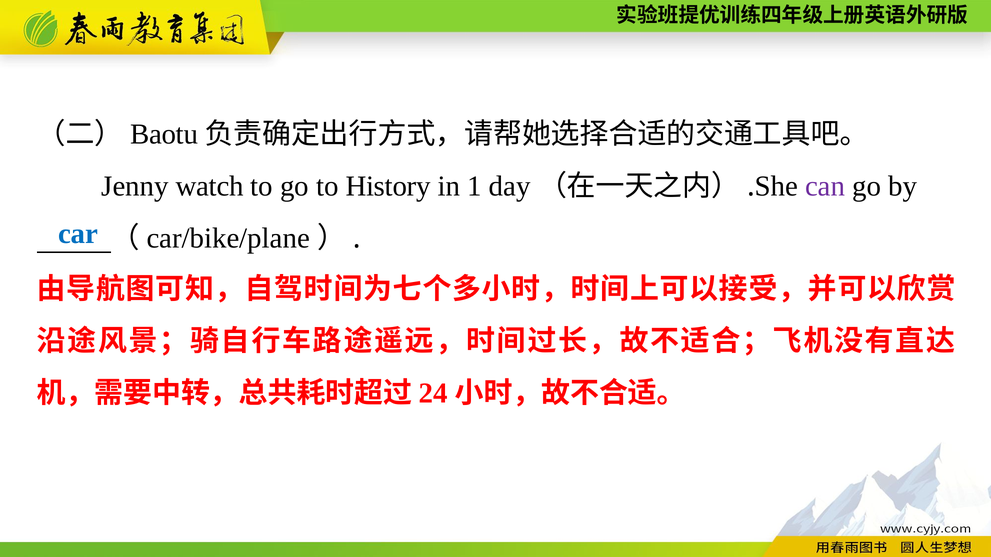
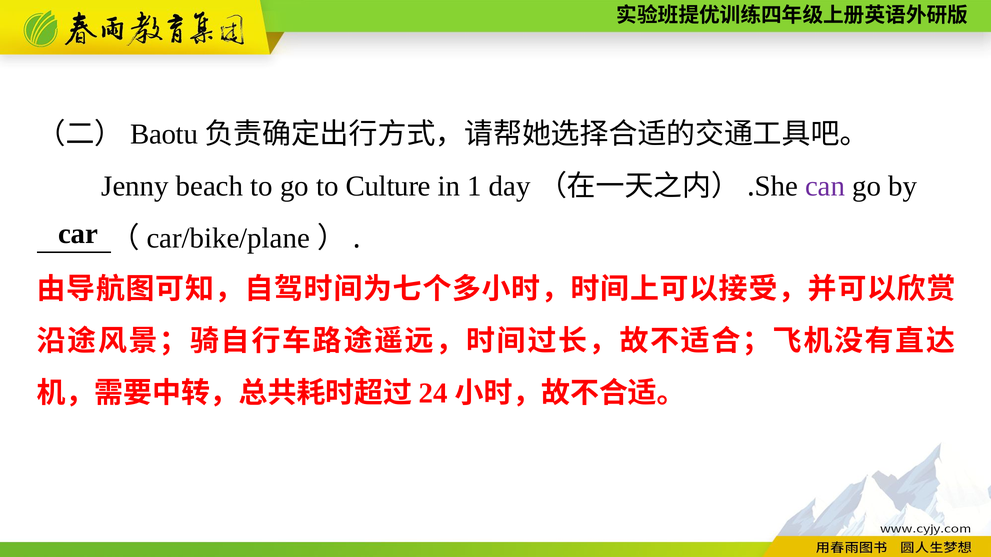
watch: watch -> beach (209, 186)
History: History -> Culture (388, 186)
car colour: blue -> black (78, 234)
